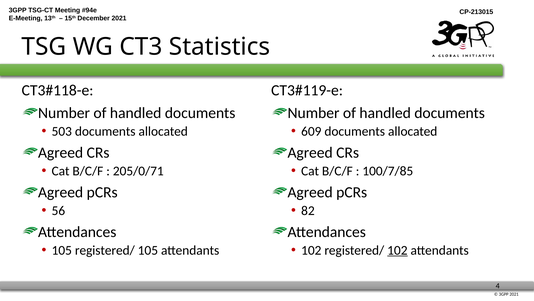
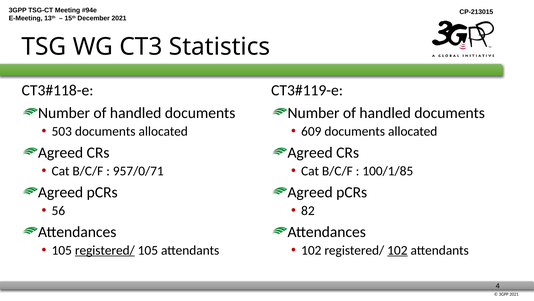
205/0/71: 205/0/71 -> 957/0/71 (138, 171)
100/7/85: 100/7/85 -> 100/1/85 (388, 171)
registered/ underline: none -> present (105, 250)
